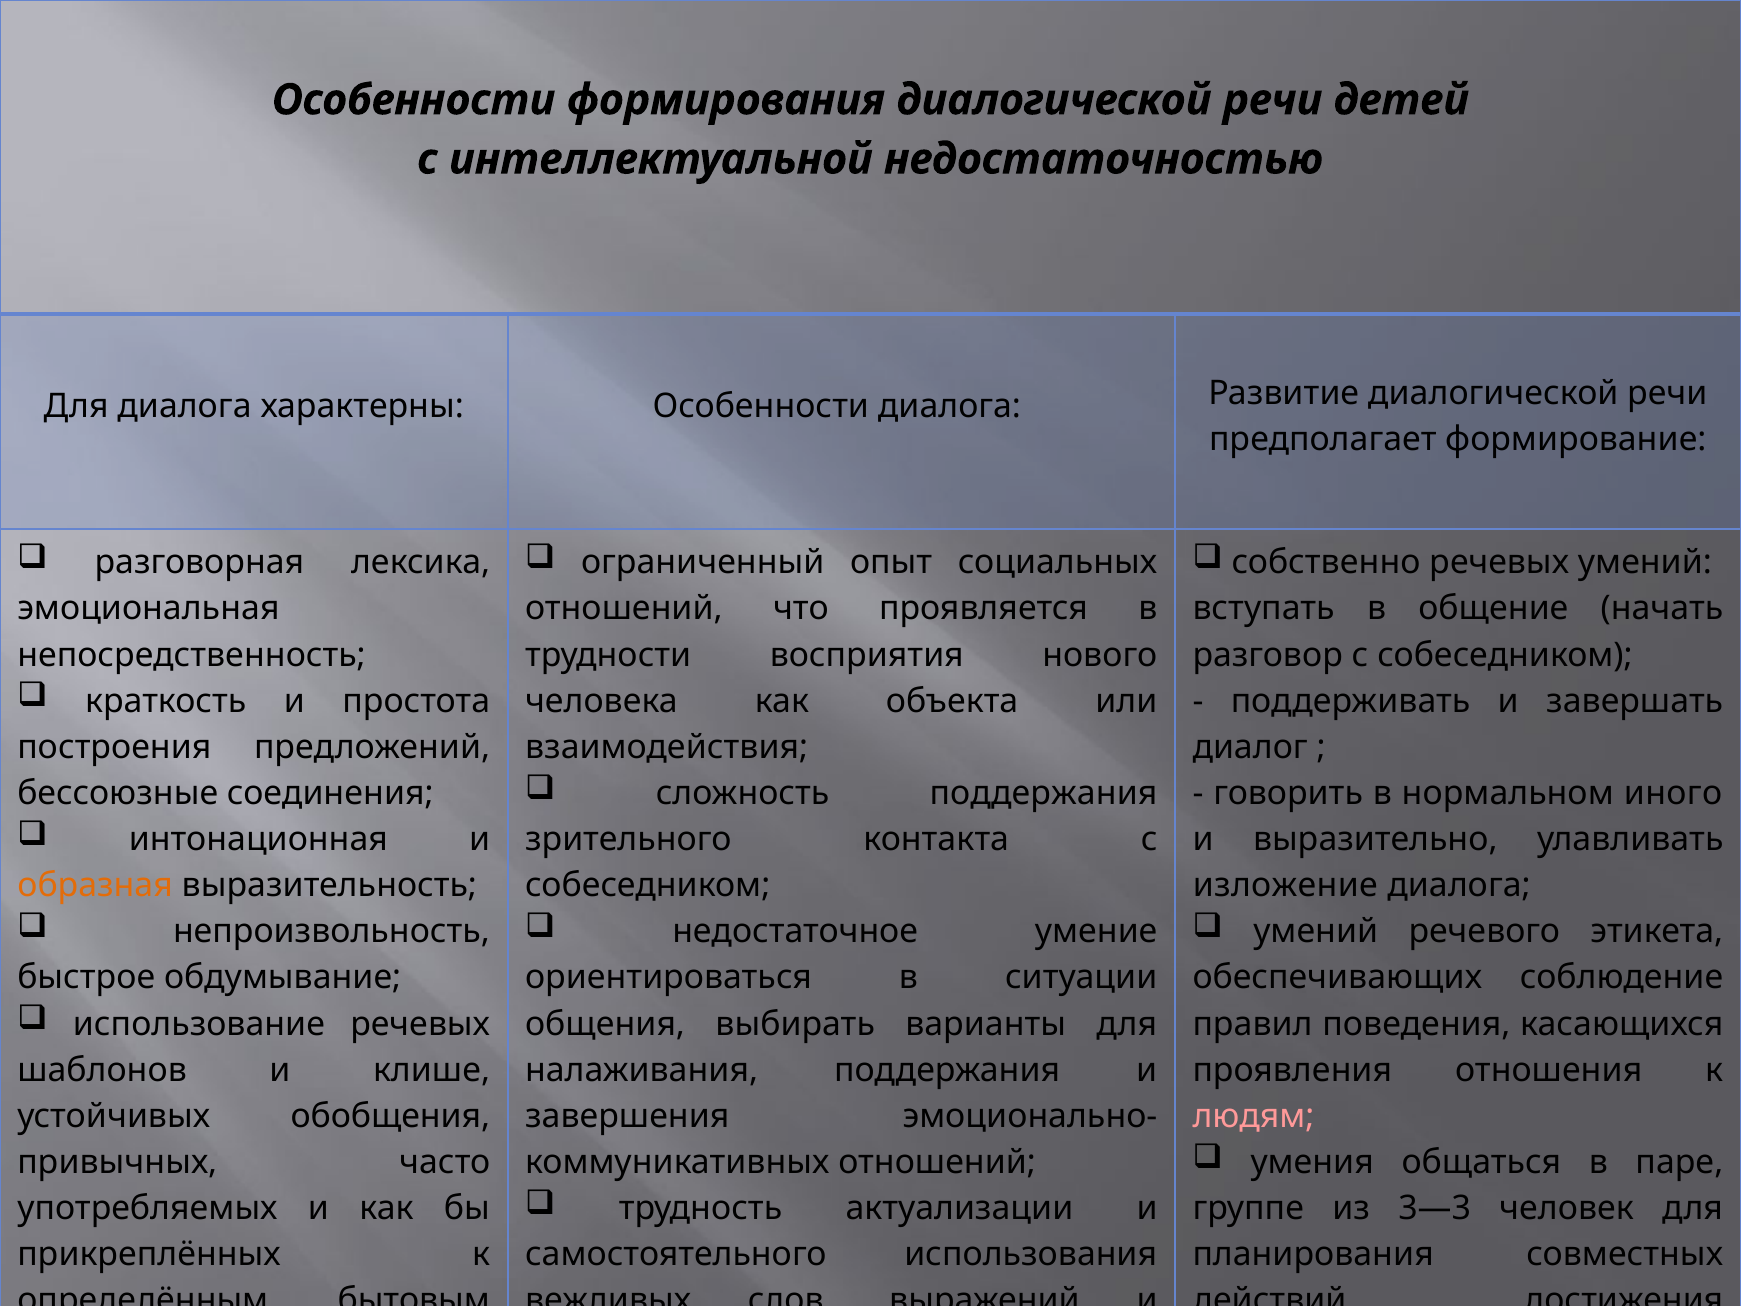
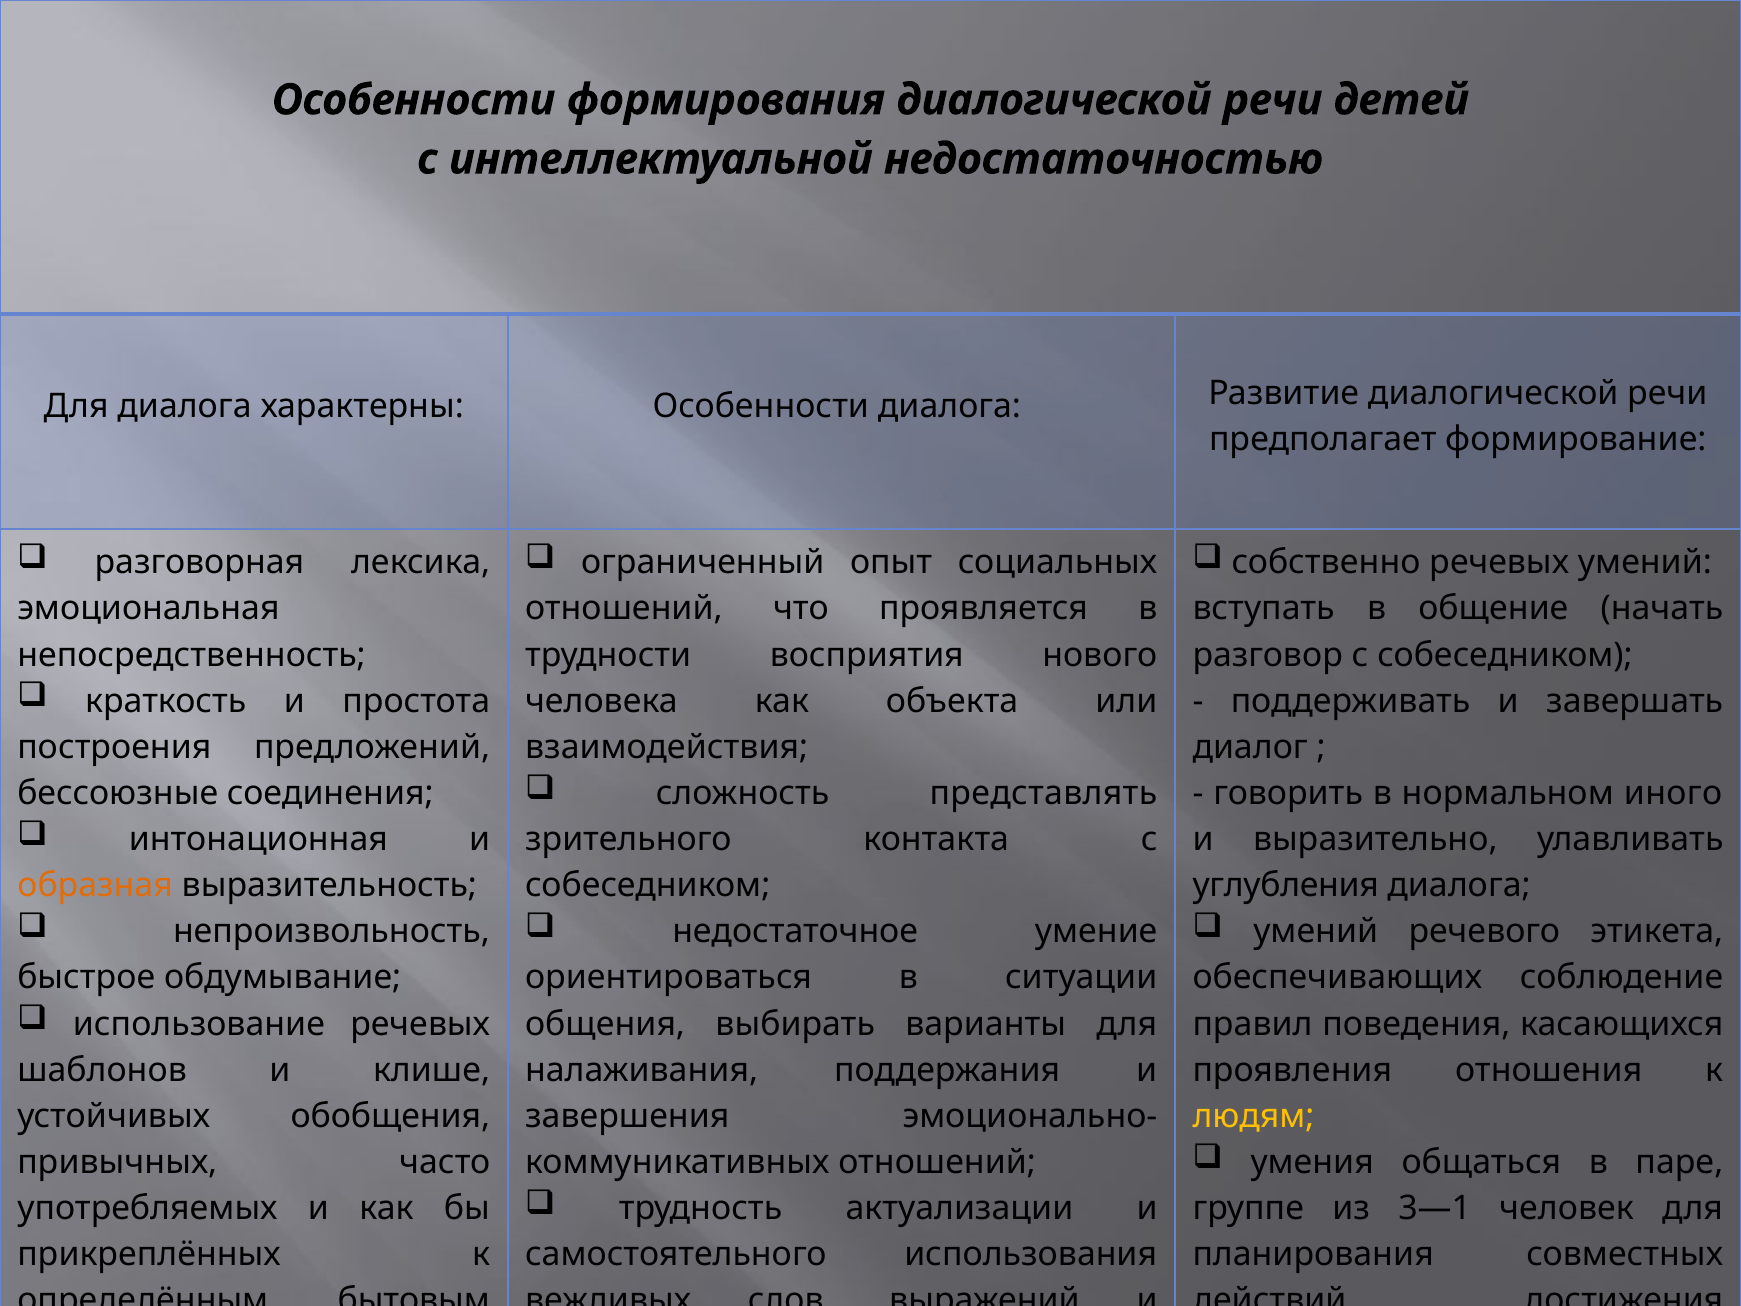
сложность поддержания: поддержания -> представлять (1043, 793)
изложение: изложение -> углубления (1286, 885)
людям colour: pink -> yellow (1253, 1116)
3—3: 3—3 -> 3—1 (1435, 1208)
